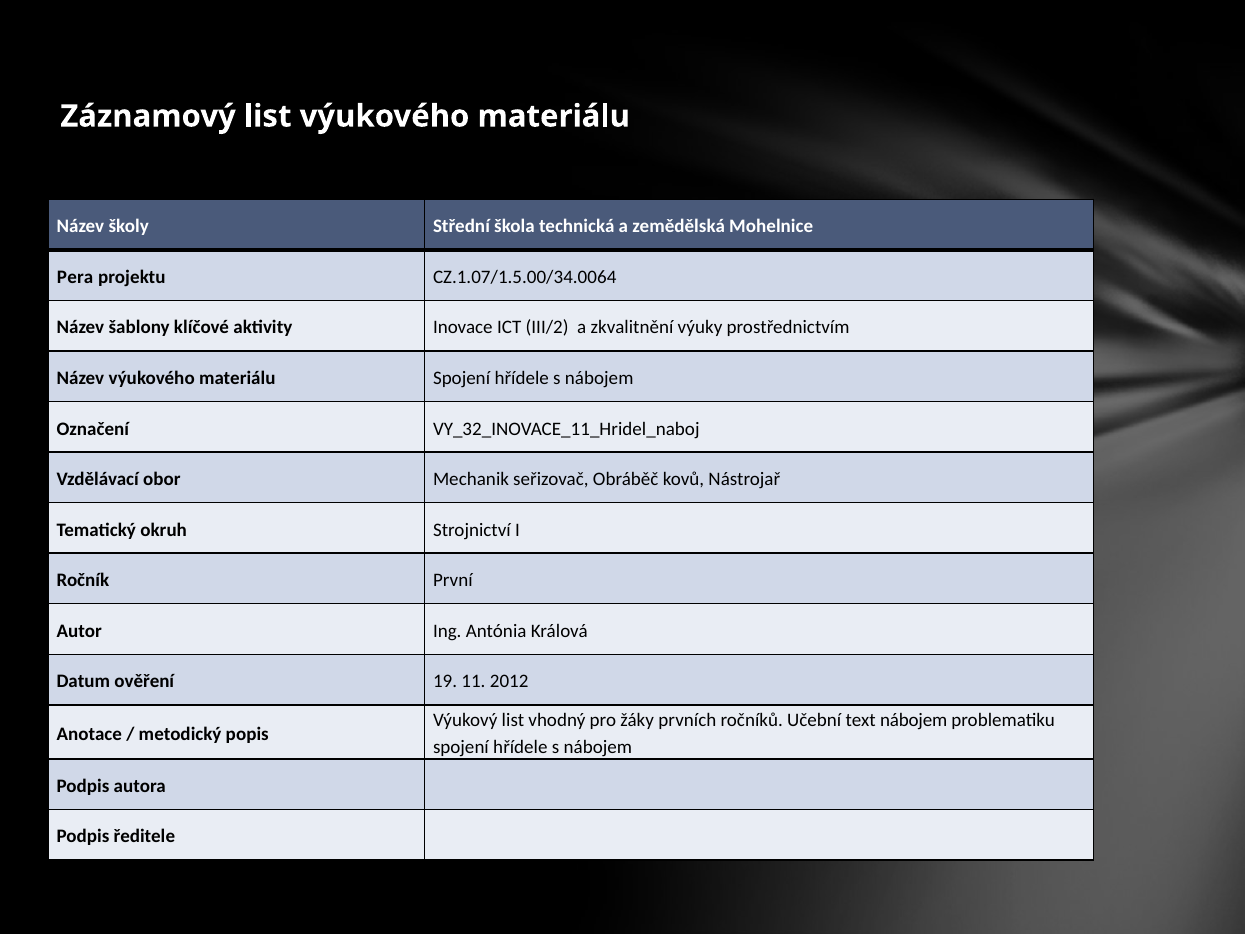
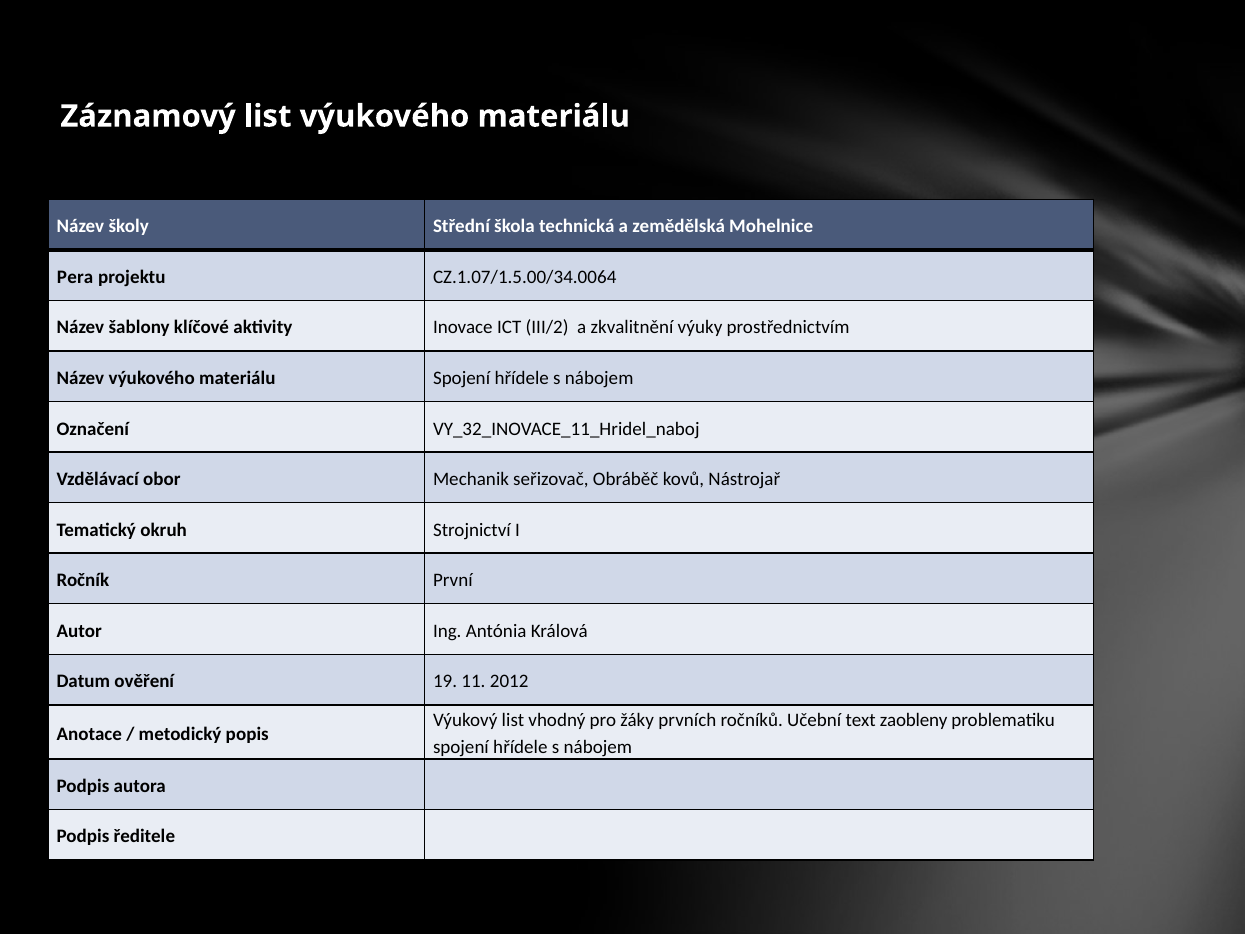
text nábojem: nábojem -> zaobleny (914, 720)
